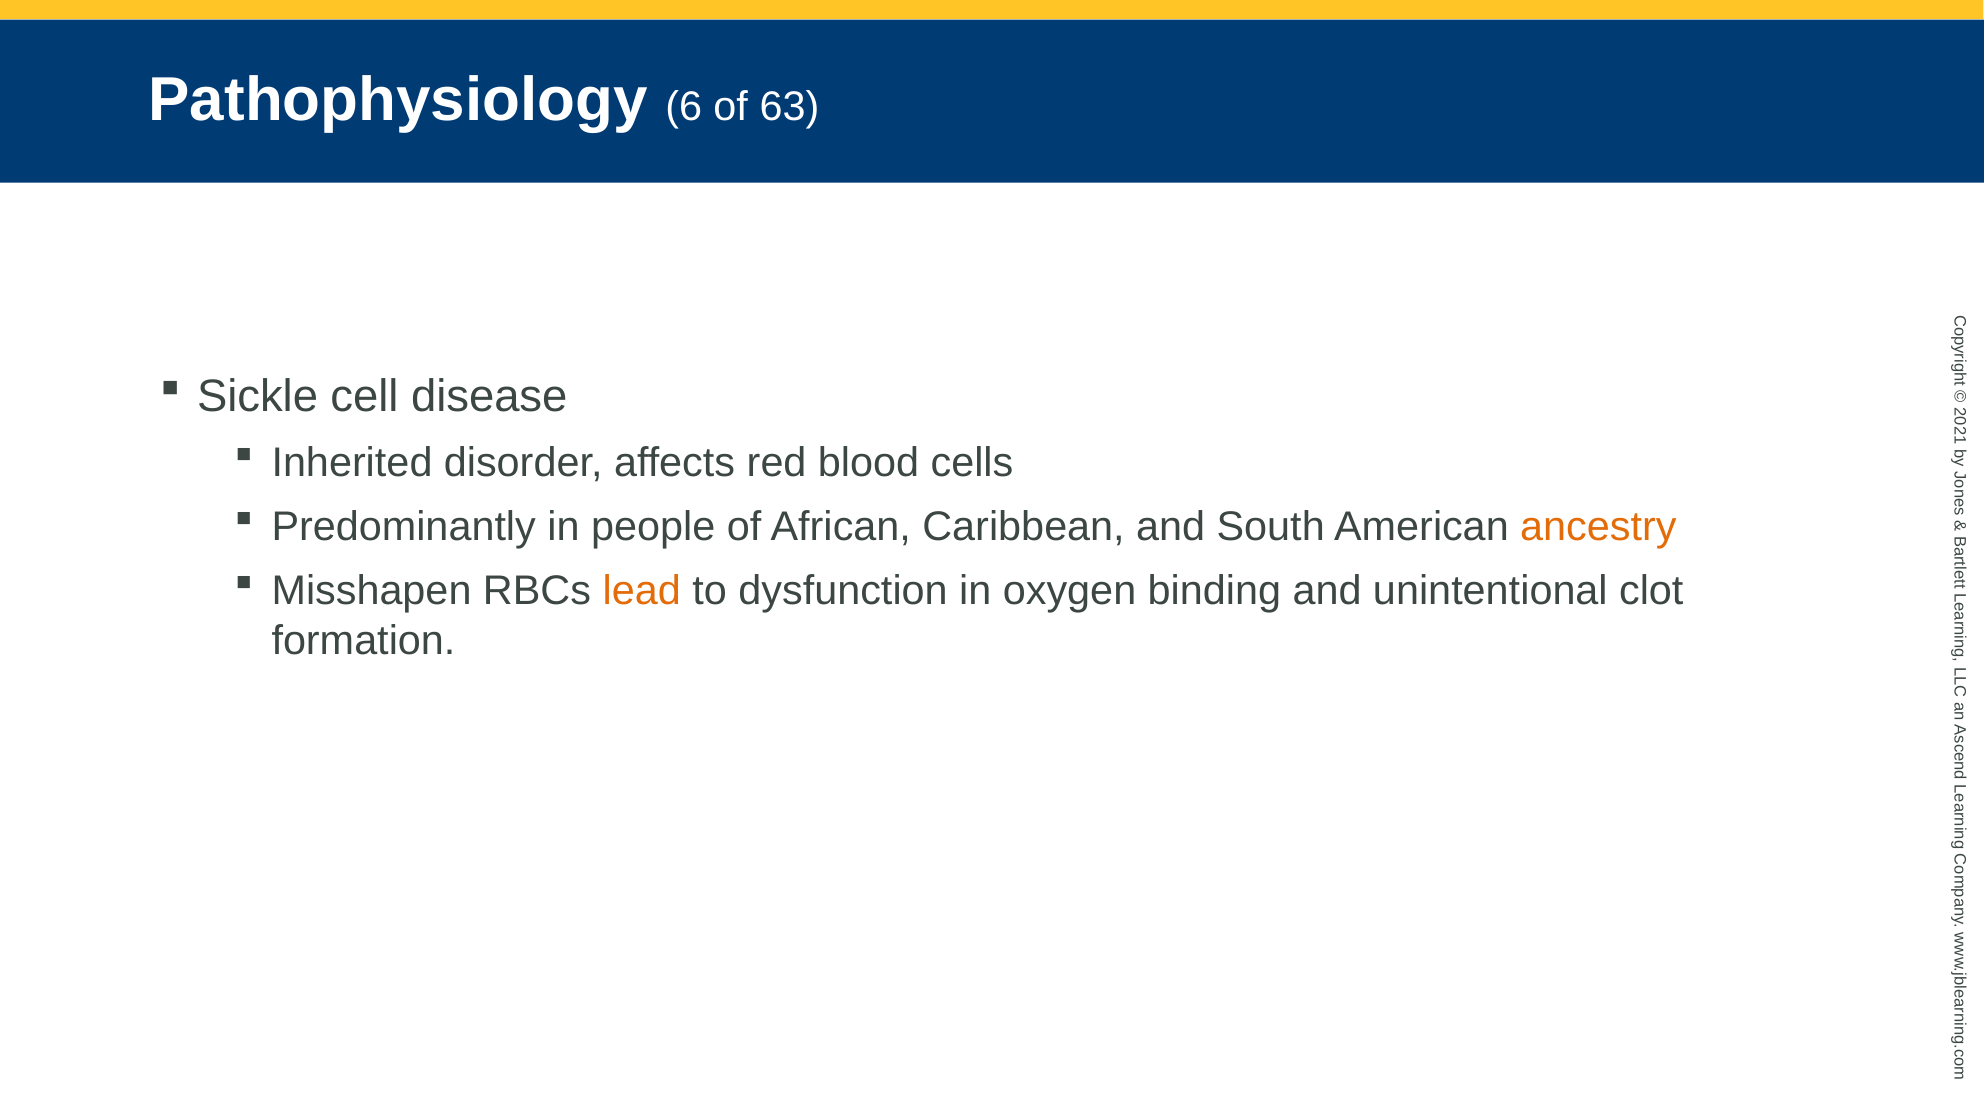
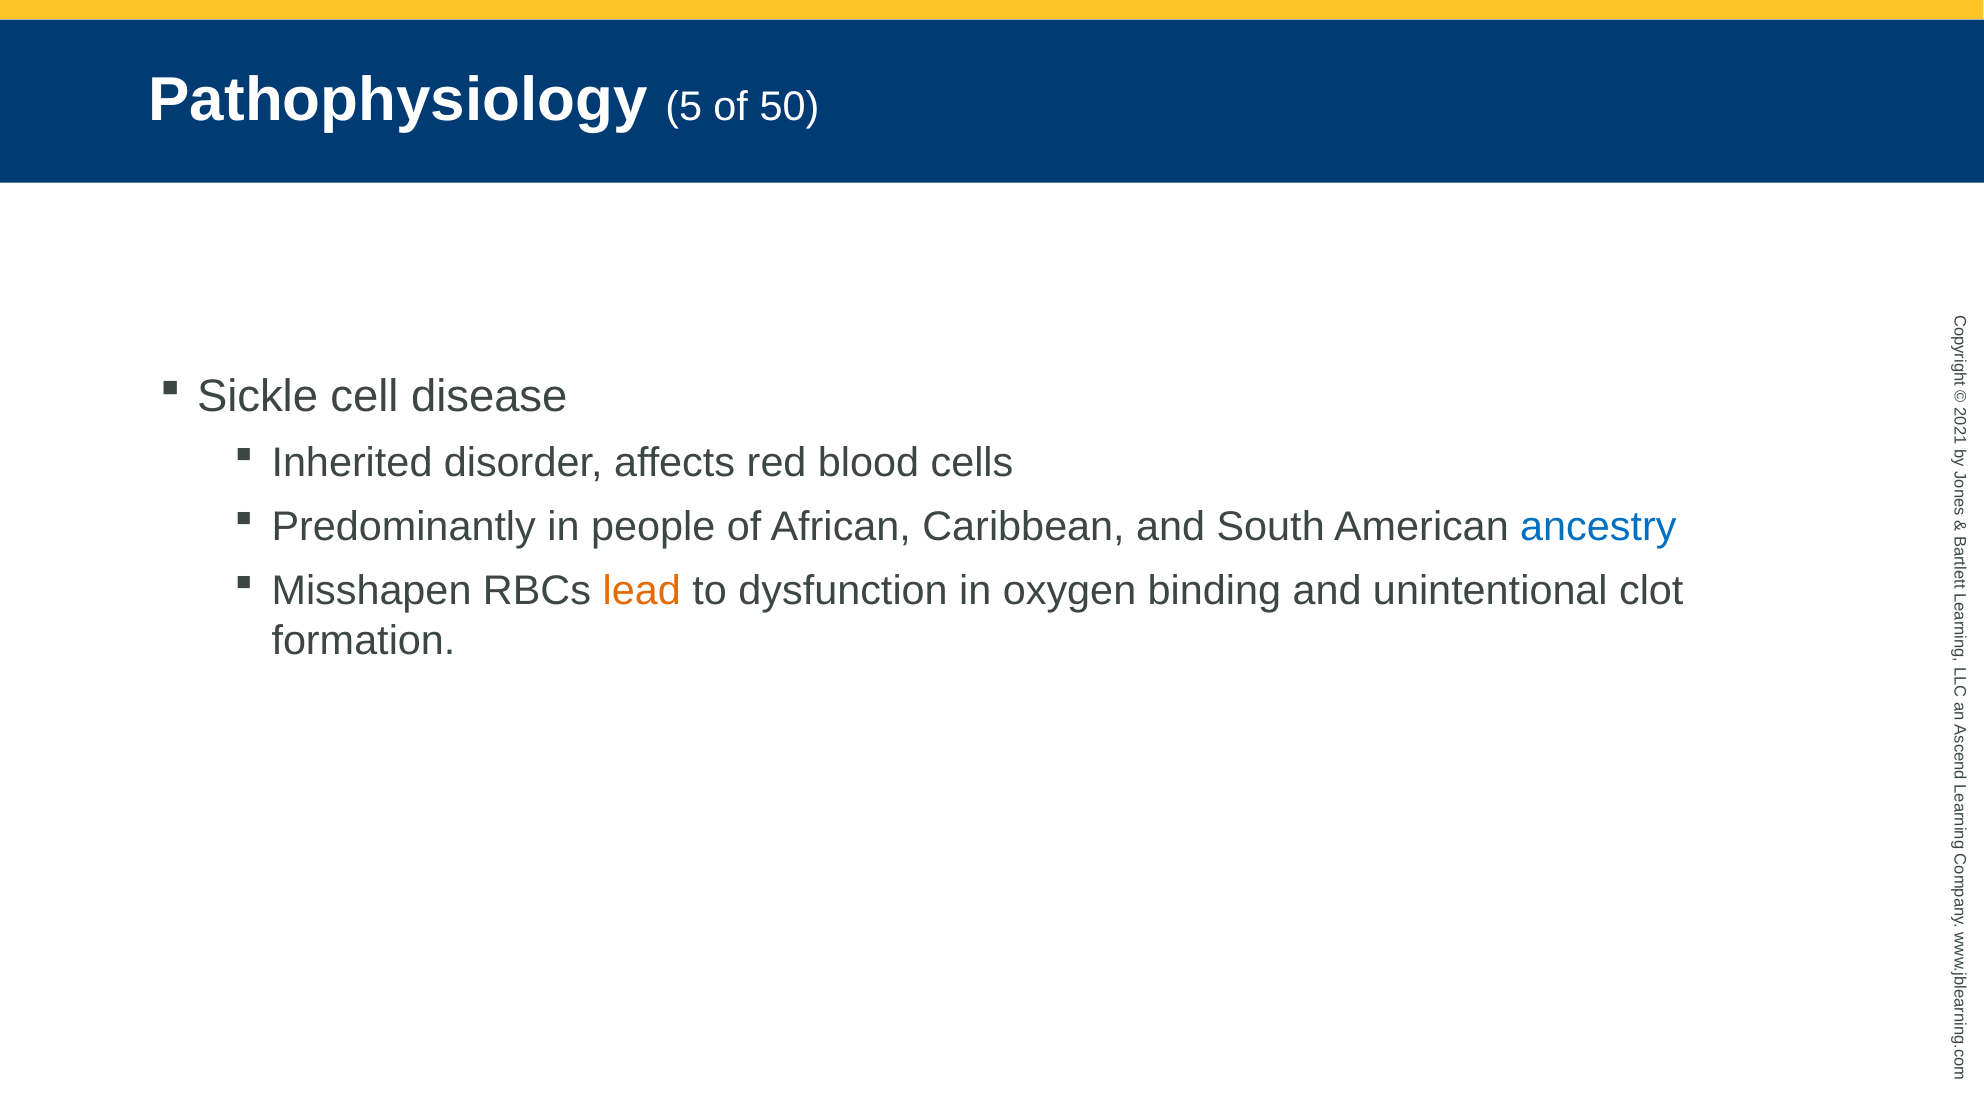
6: 6 -> 5 (684, 107)
63: 63 -> 50 (789, 107)
ancestry colour: orange -> blue (1598, 527)
